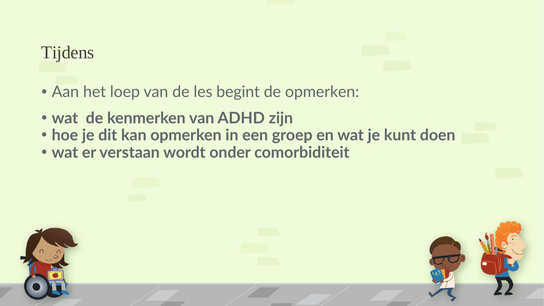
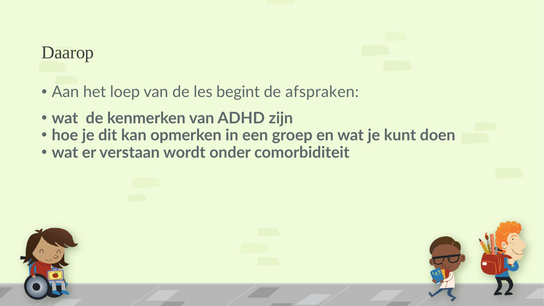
Tijdens: Tijdens -> Daarop (68, 53)
de opmerken: opmerken -> afspraken (322, 92)
